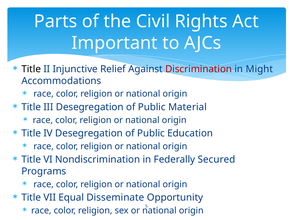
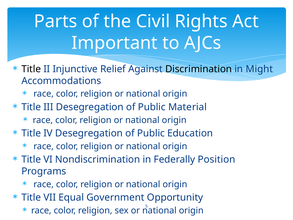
Discrimination colour: red -> black (199, 69)
Secured: Secured -> Position (217, 159)
Disseminate: Disseminate -> Government (115, 197)
